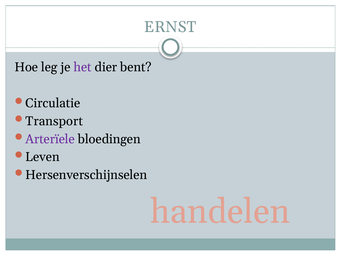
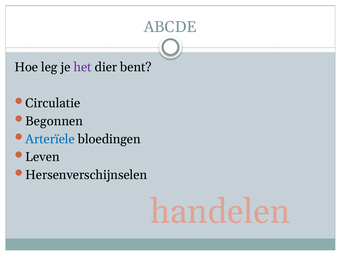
ERNST: ERNST -> ABCDE (170, 27)
Transport: Transport -> Begonnen (54, 121)
Arterïele colour: purple -> blue (50, 139)
